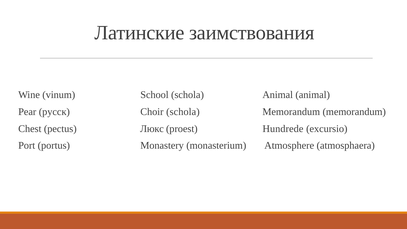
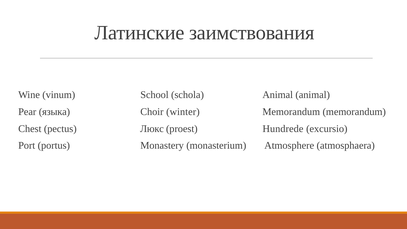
русск: русск -> языка (54, 112)
Choir schola: schola -> winter (183, 112)
